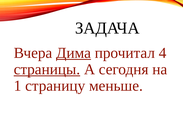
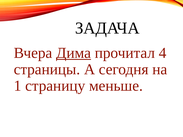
страницы underline: present -> none (47, 69)
